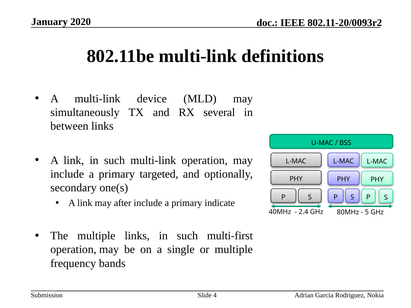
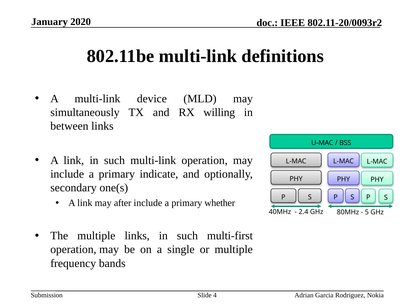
several: several -> willing (219, 112)
targeted: targeted -> indicate (159, 174)
indicate: indicate -> whether (220, 203)
